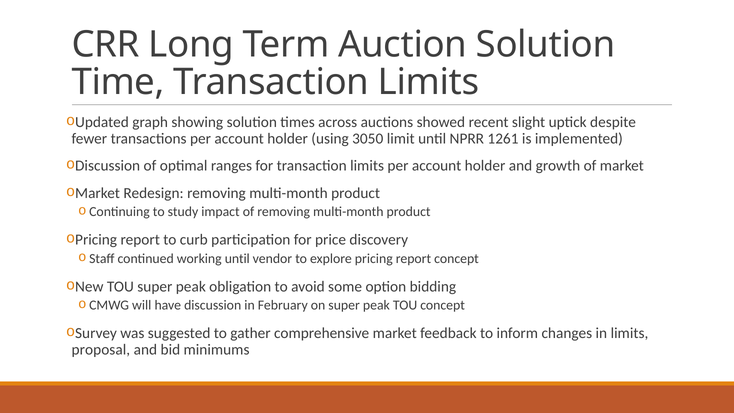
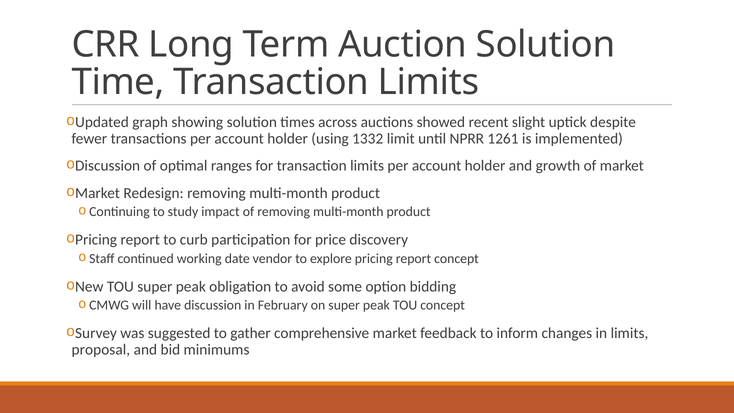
3050: 3050 -> 1332 (368, 139)
working until: until -> date (237, 258)
